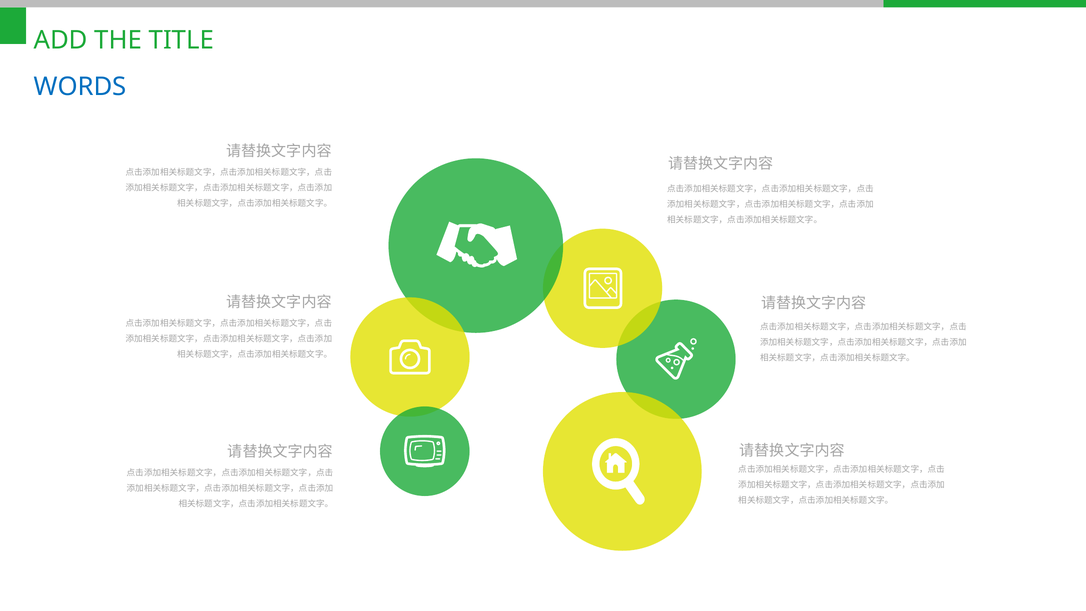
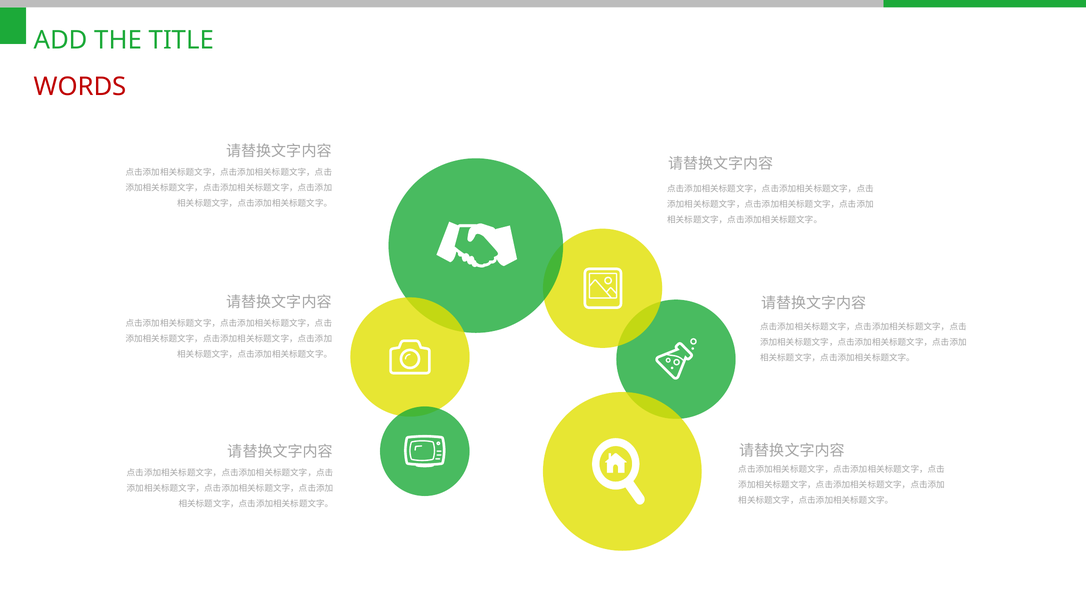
WORDS colour: blue -> red (80, 87)
